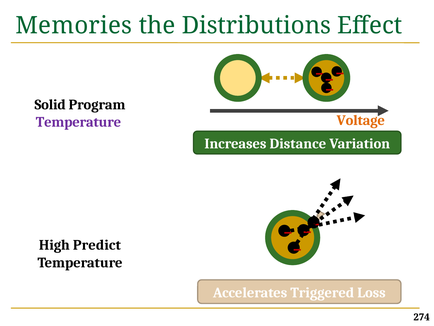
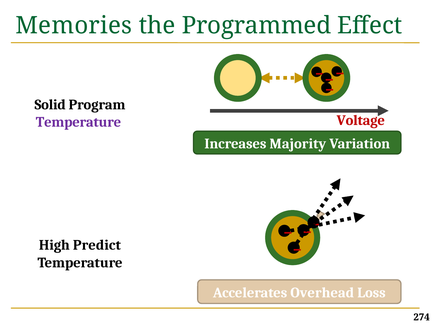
Distributions: Distributions -> Programmed (256, 26)
Voltage colour: orange -> red (361, 120)
Distance: Distance -> Majority (298, 143)
Triggered: Triggered -> Overhead (322, 292)
